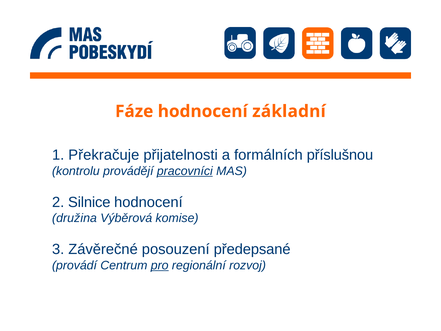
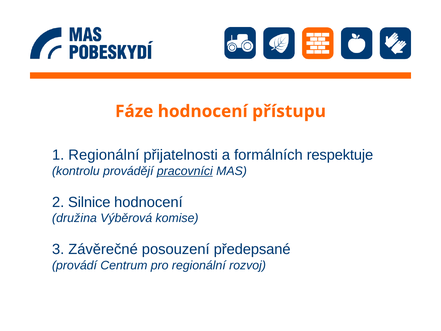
základní: základní -> přístupu (289, 111)
1 Překračuje: Překračuje -> Regionální (104, 155)
příslušnou: příslušnou -> respektuje (340, 155)
pro underline: present -> none (160, 265)
